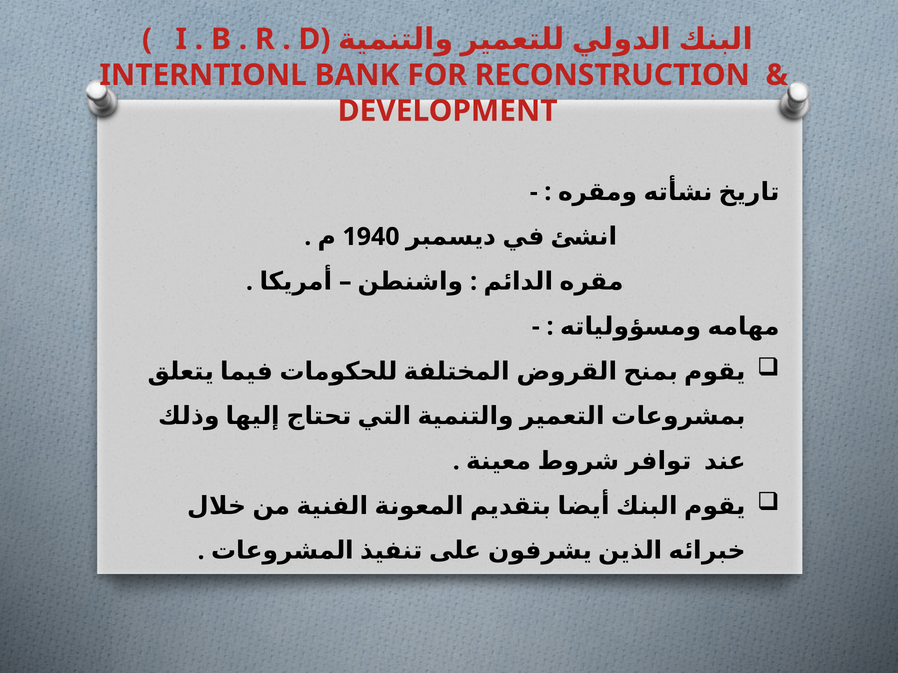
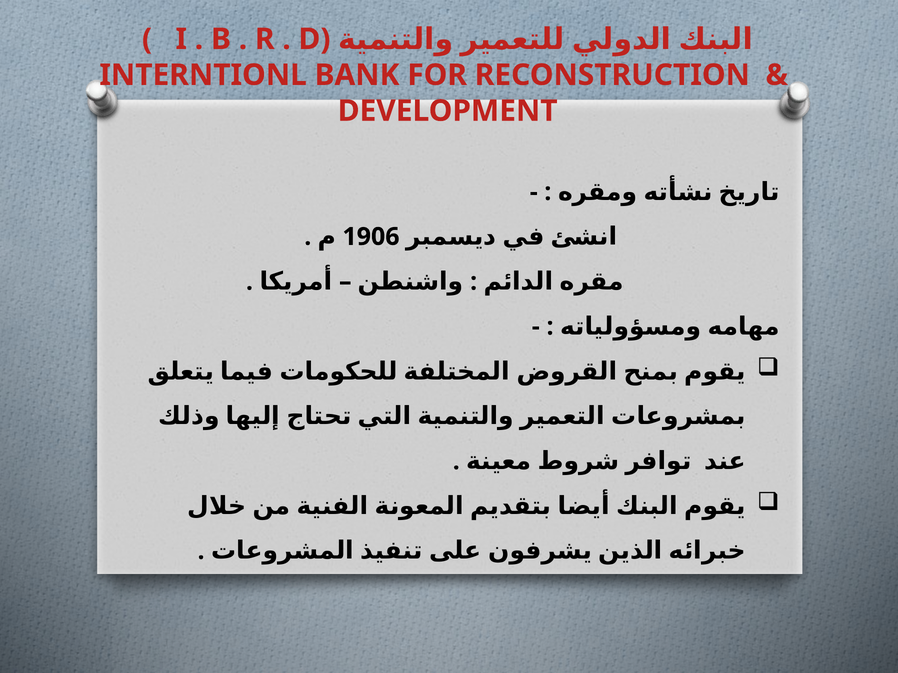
1940: 1940 -> 1906 (371, 237)
